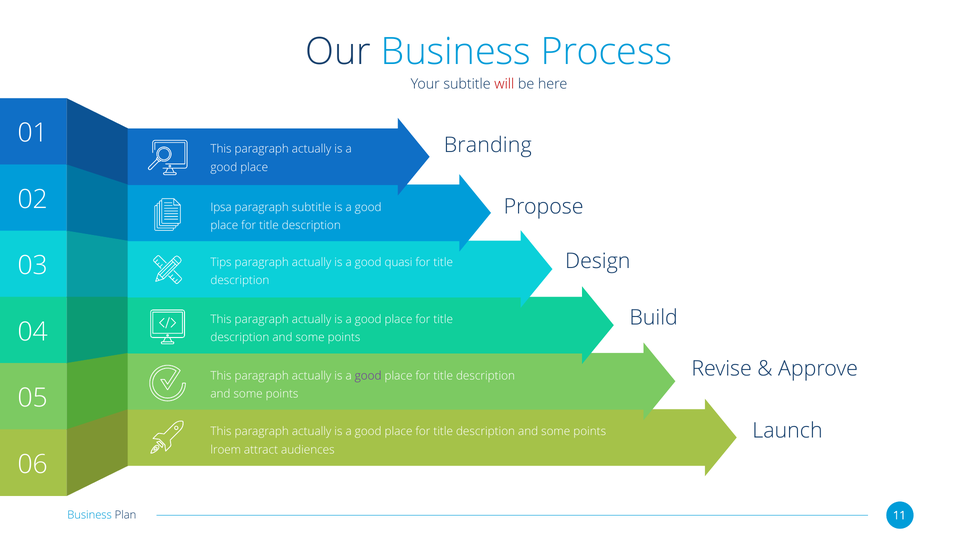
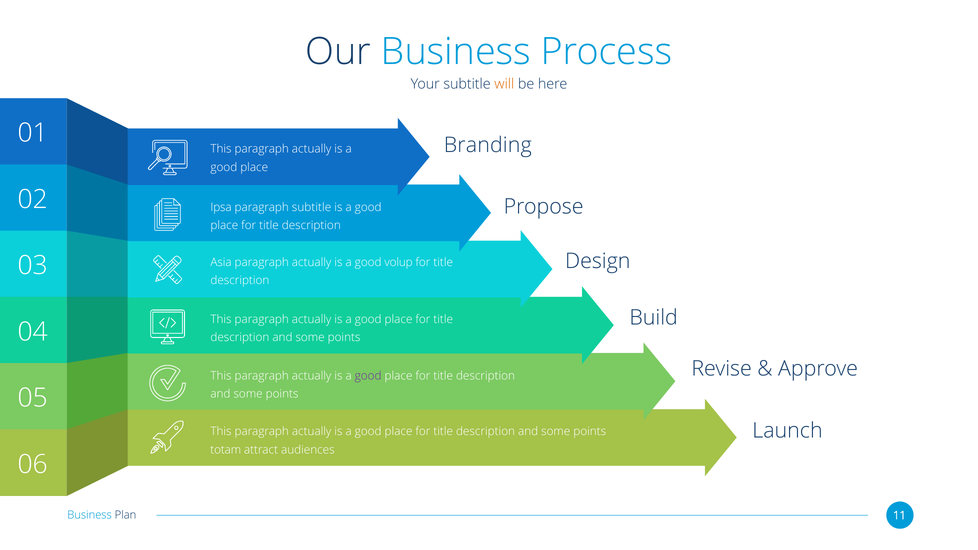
will colour: red -> orange (504, 84)
Tips: Tips -> Asia (221, 262)
quasi: quasi -> volup (399, 262)
lroem: lroem -> totam (226, 450)
